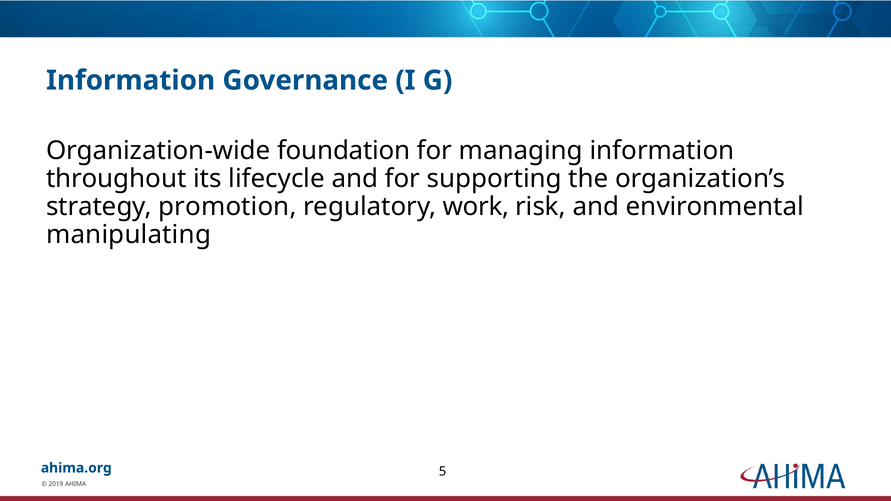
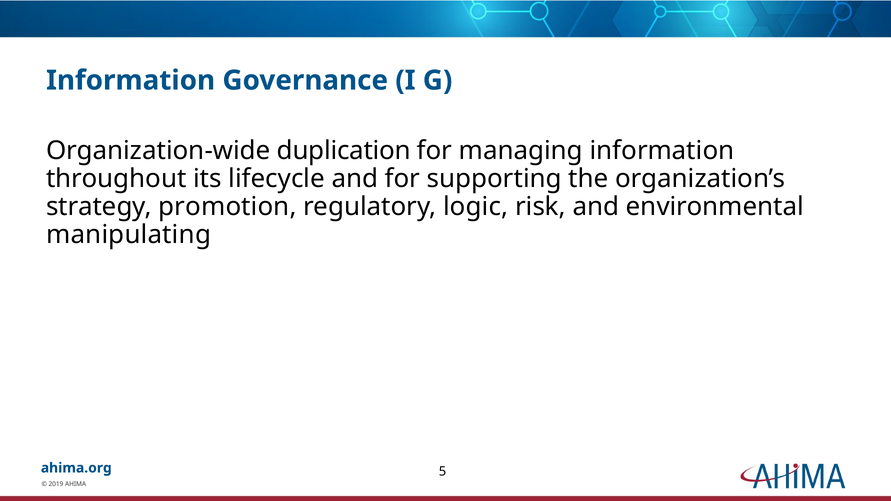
foundation: foundation -> duplication (344, 151)
work: work -> logic (476, 207)
